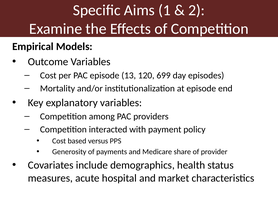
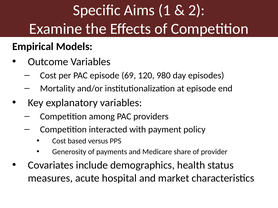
13: 13 -> 69 (129, 76)
699: 699 -> 980 (164, 76)
